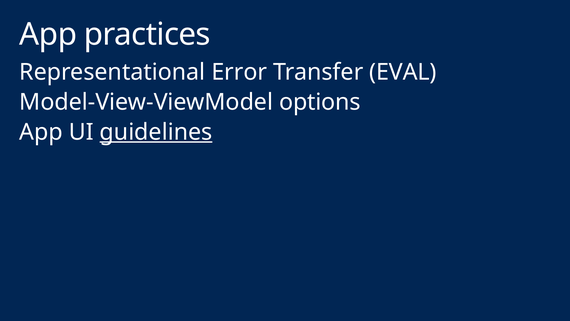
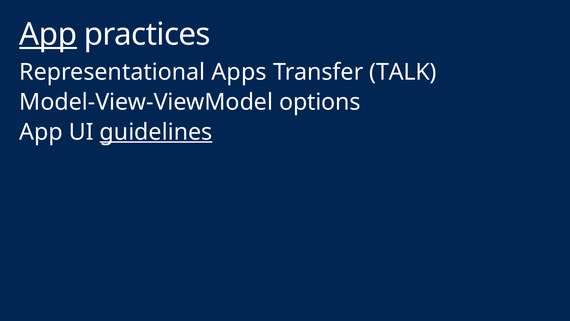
App underline: none -> present (48, 35)
Error: Error -> Apps (239, 72)
EVAL: EVAL -> TALK (403, 72)
